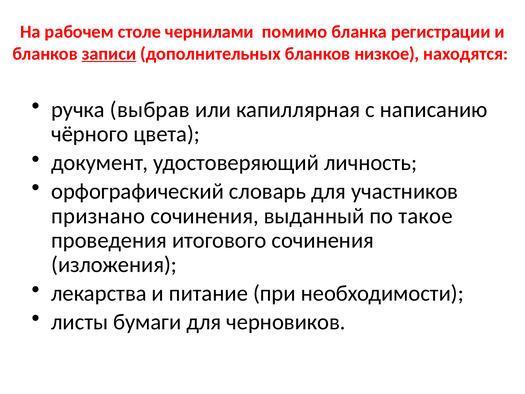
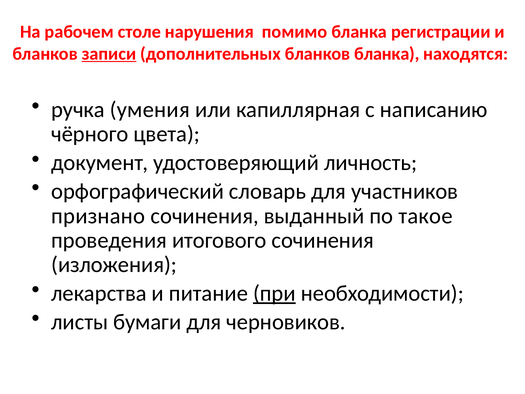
чернилами: чернилами -> нарушения (209, 32)
бланков низкое: низкое -> бланка (387, 54)
выбрав: выбрав -> умения (150, 110)
при underline: none -> present (274, 293)
